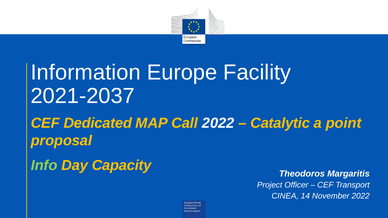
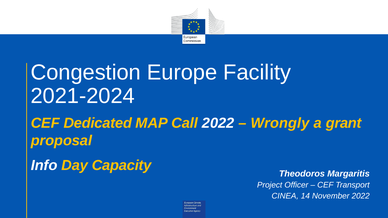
Information: Information -> Congestion (86, 73)
2021-2037: 2021-2037 -> 2021-2024 (83, 96)
Catalytic: Catalytic -> Wrongly (280, 123)
point: point -> grant (344, 123)
Info colour: light green -> white (44, 166)
